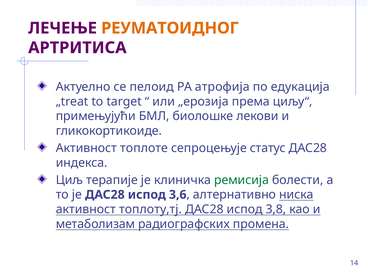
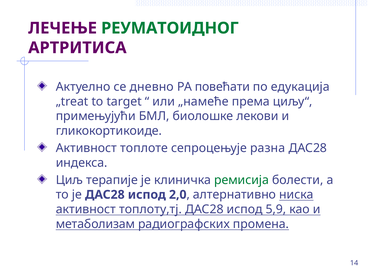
РЕУМАТОИДНОГ colour: orange -> green (170, 28)
пелоид: пелоид -> дневно (152, 87)
атрофија: атрофија -> повећати (222, 87)
„ерозија: „ерозија -> „намеће (203, 101)
статус: статус -> разна (268, 148)
3,6: 3,6 -> 2,0 (178, 195)
3,8: 3,8 -> 5,9 (276, 209)
